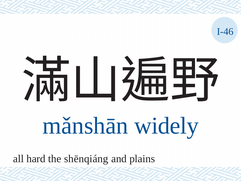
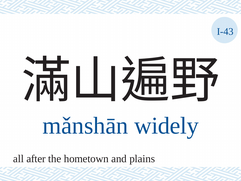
I-46: I-46 -> I-43 (225, 32)
hard: hard -> after (36, 159)
shēnqiáng: shēnqiáng -> hometown (86, 159)
